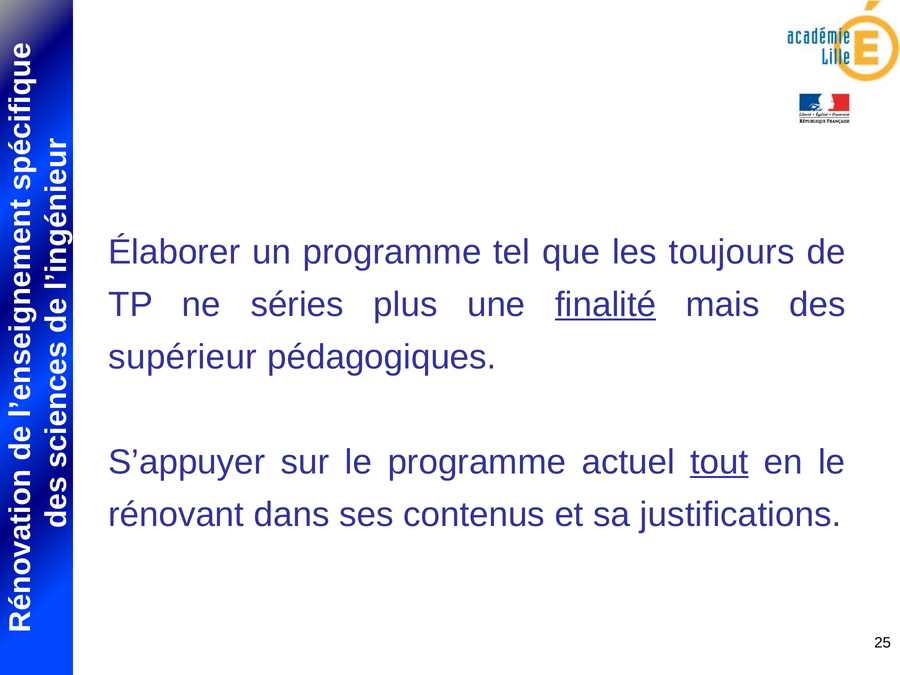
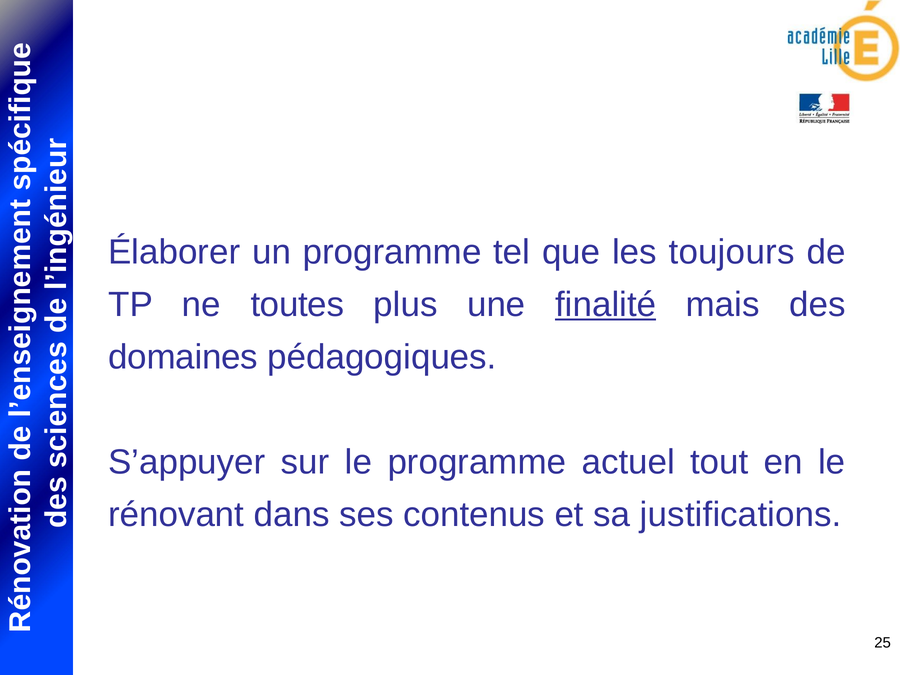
séries: séries -> toutes (297, 305)
supérieur: supérieur -> domaines (183, 357)
tout underline: present -> none (719, 462)
